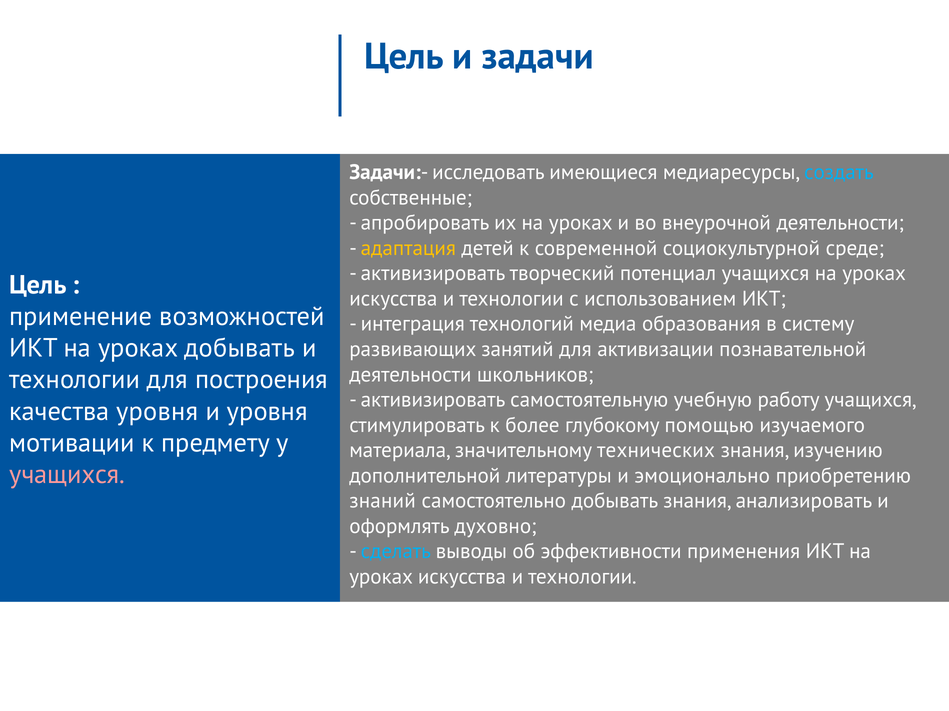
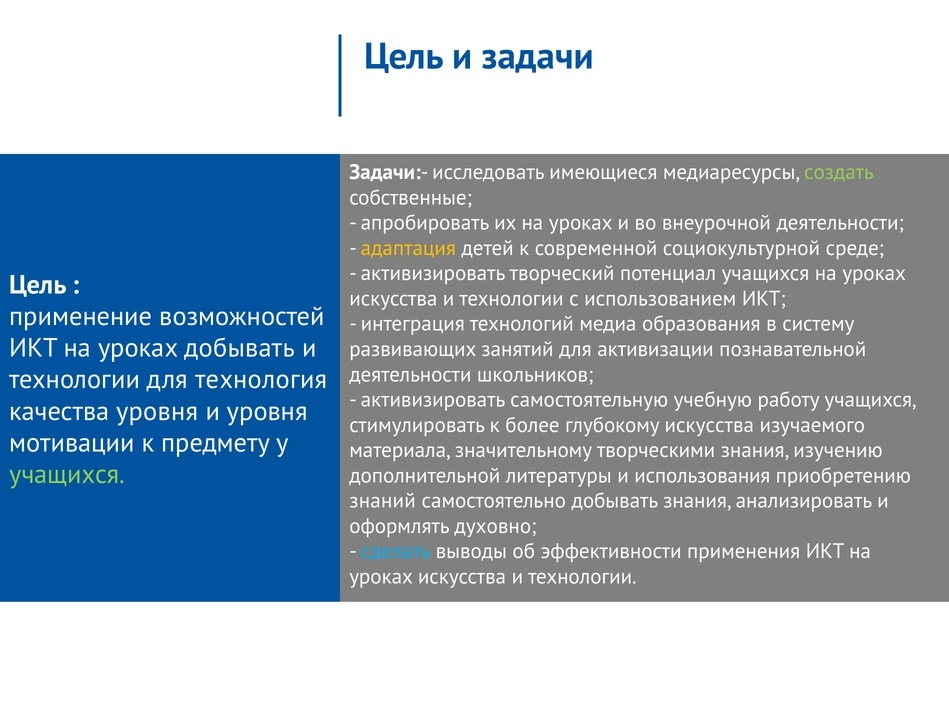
создать colour: light blue -> light green (839, 173)
построения: построения -> технология (261, 380)
глубокому помощью: помощью -> искусства (709, 426)
технических: технических -> творческими (656, 451)
учащихся colour: pink -> light green (67, 475)
эмоционально: эмоционально -> использования (702, 476)
